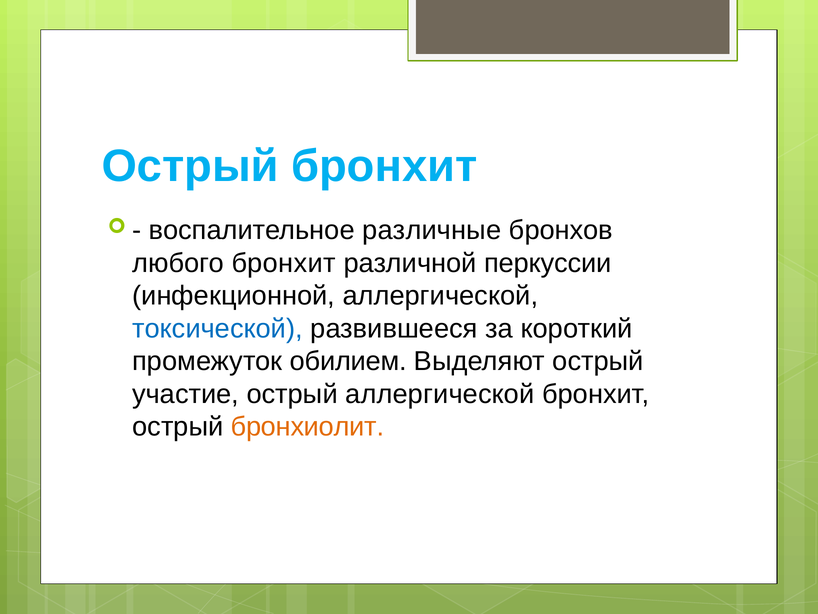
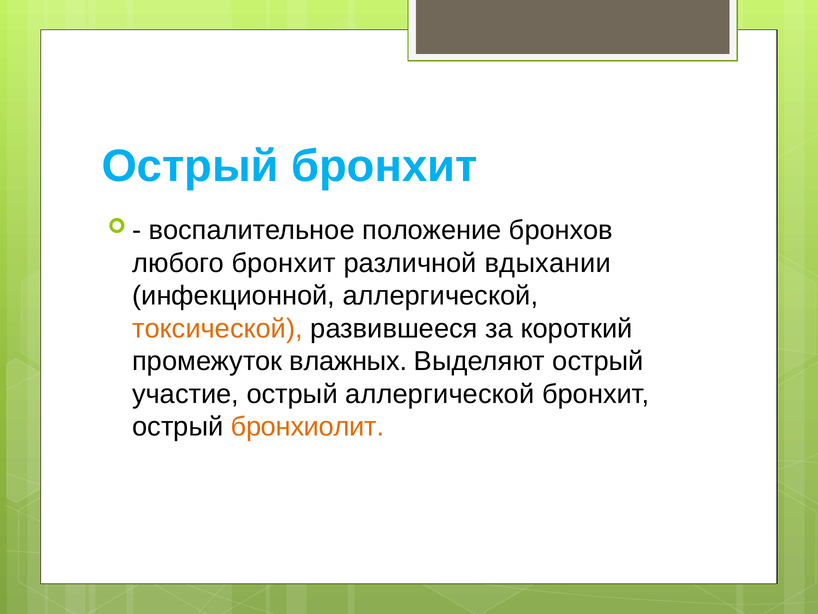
различные: различные -> положение (432, 230)
перкуссии: перкуссии -> вдыхании (548, 263)
токсической colour: blue -> orange (218, 328)
обилием: обилием -> влажных (348, 361)
